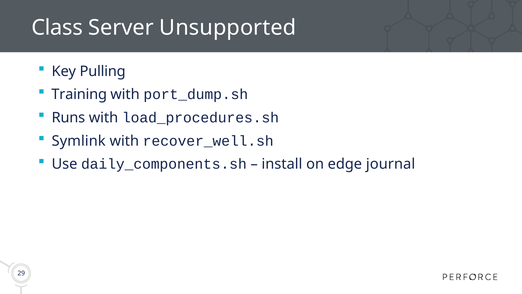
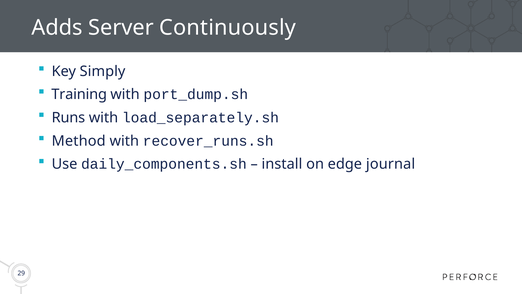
Class: Class -> Adds (57, 28)
Unsupported: Unsupported -> Continuously (228, 28)
Pulling: Pulling -> Simply (103, 71)
load_procedures.sh: load_procedures.sh -> load_separately.sh (200, 118)
Symlink: Symlink -> Method (79, 141)
recover_well.sh: recover_well.sh -> recover_runs.sh (208, 141)
